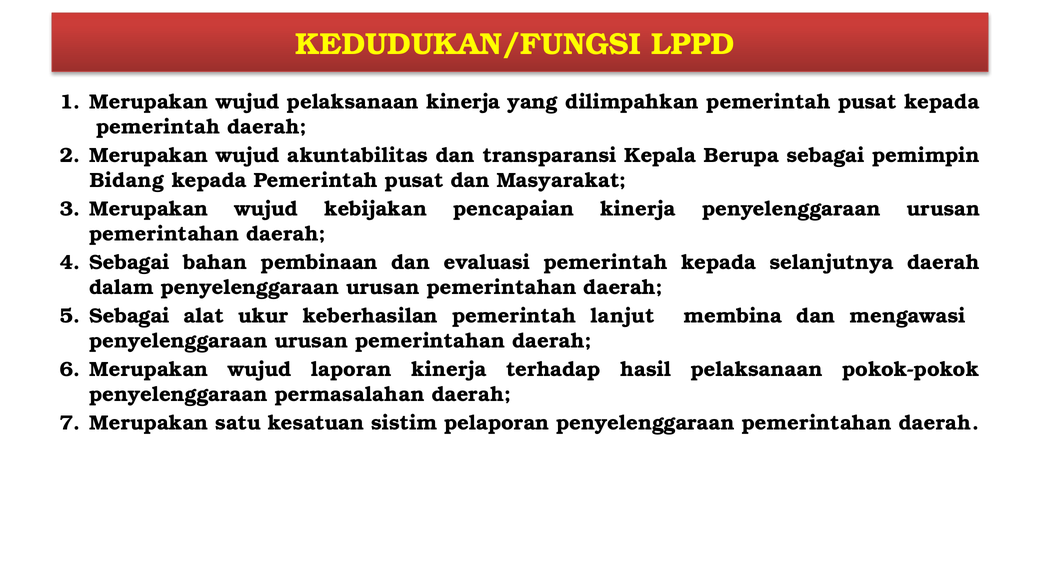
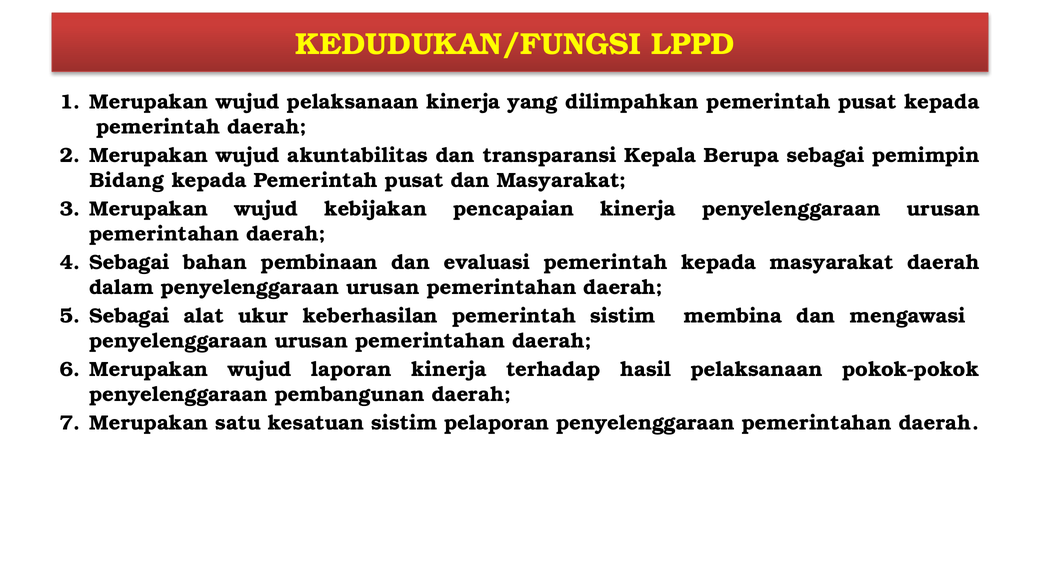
kepada selanjutnya: selanjutnya -> masyarakat (832, 263)
pemerintah lanjut: lanjut -> sistim (623, 316)
permasalahan: permasalahan -> pembangunan (350, 394)
